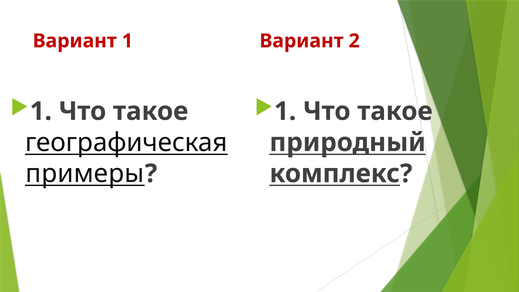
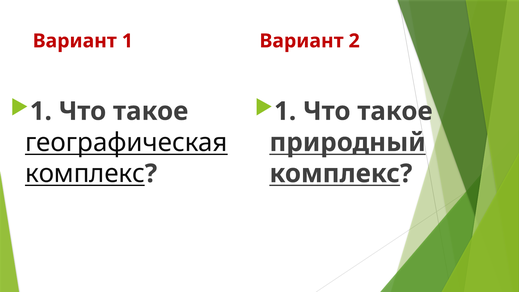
примеры: примеры -> комплекс (85, 174)
